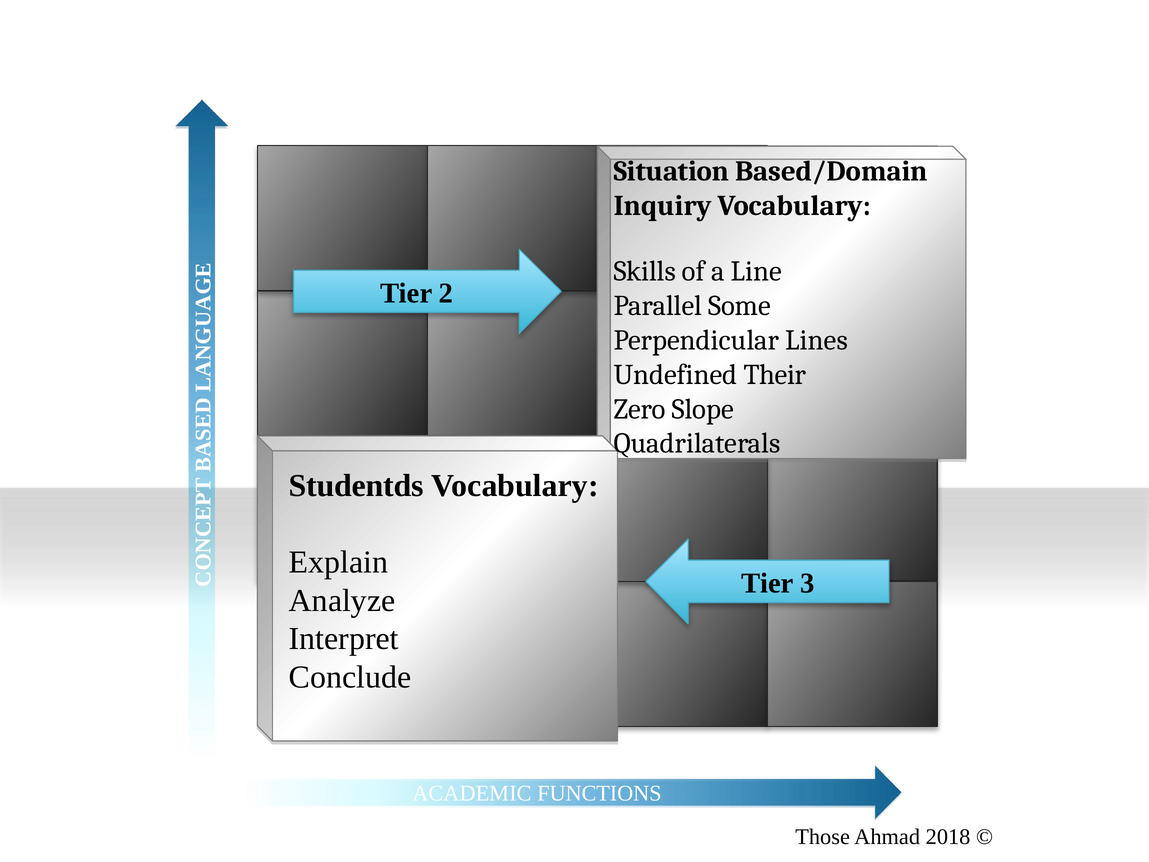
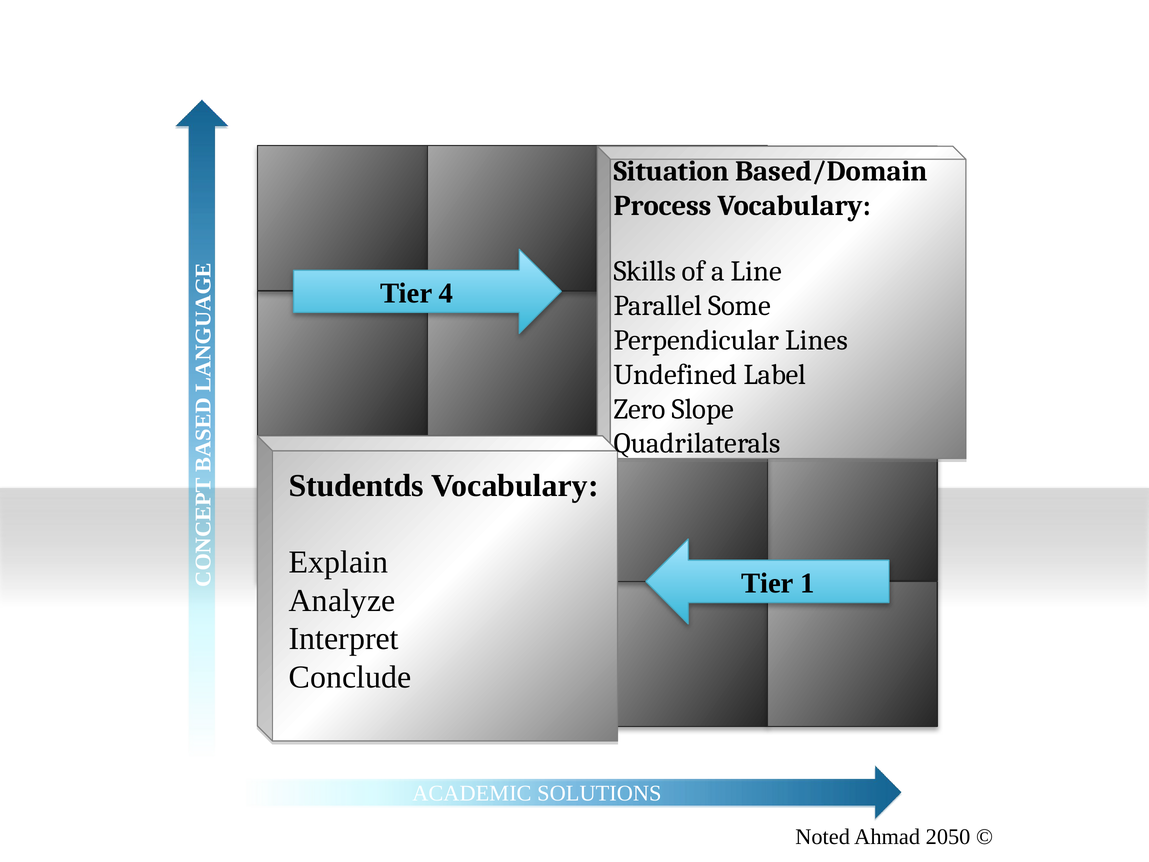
Inquiry: Inquiry -> Process (663, 206)
2: 2 -> 4 (446, 293)
Their: Their -> Label (775, 374)
3: 3 -> 1 (807, 583)
FUNCTIONS: FUNCTIONS -> SOLUTIONS (599, 793)
Those: Those -> Noted (823, 837)
2018: 2018 -> 2050 (948, 837)
